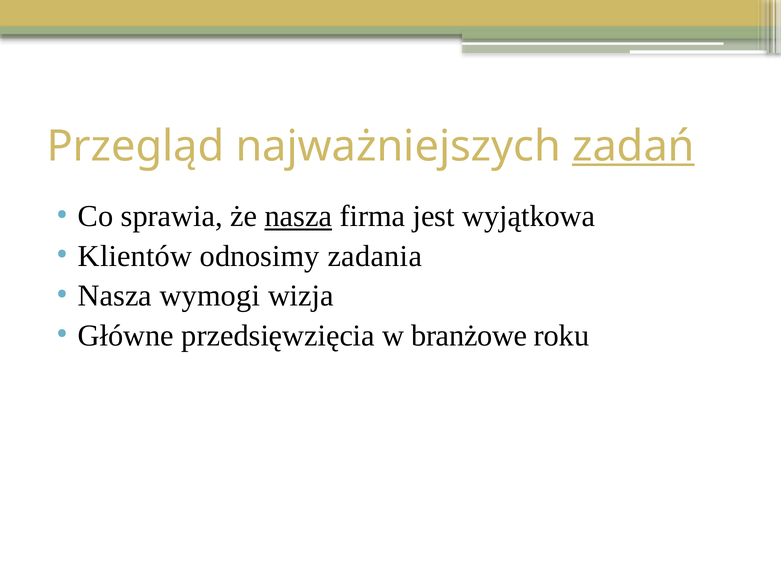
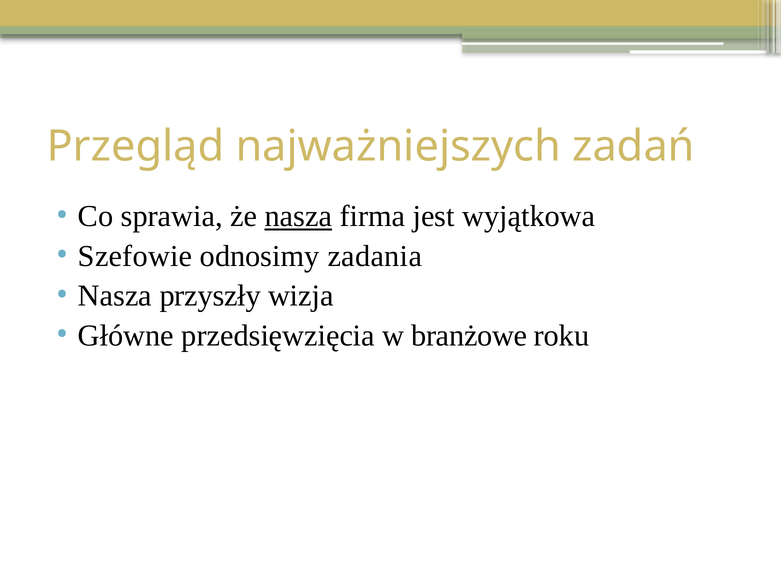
zadań underline: present -> none (633, 146)
Klientów: Klientów -> Szefowie (135, 256)
wymogi: wymogi -> przyszły (210, 296)
